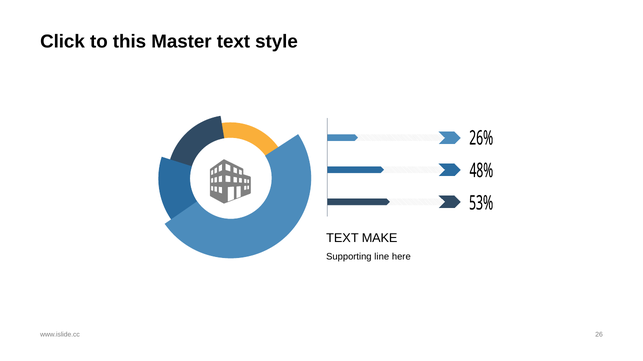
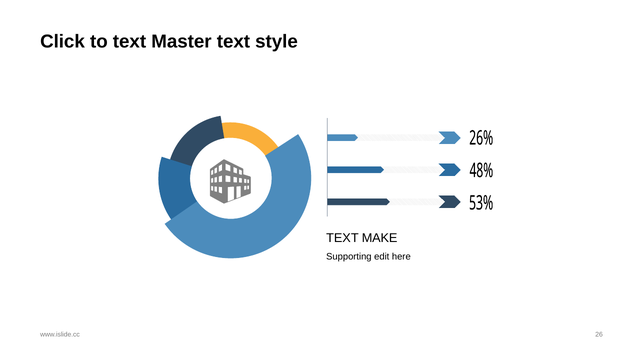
to this: this -> text (129, 42)
line: line -> edit (382, 257)
